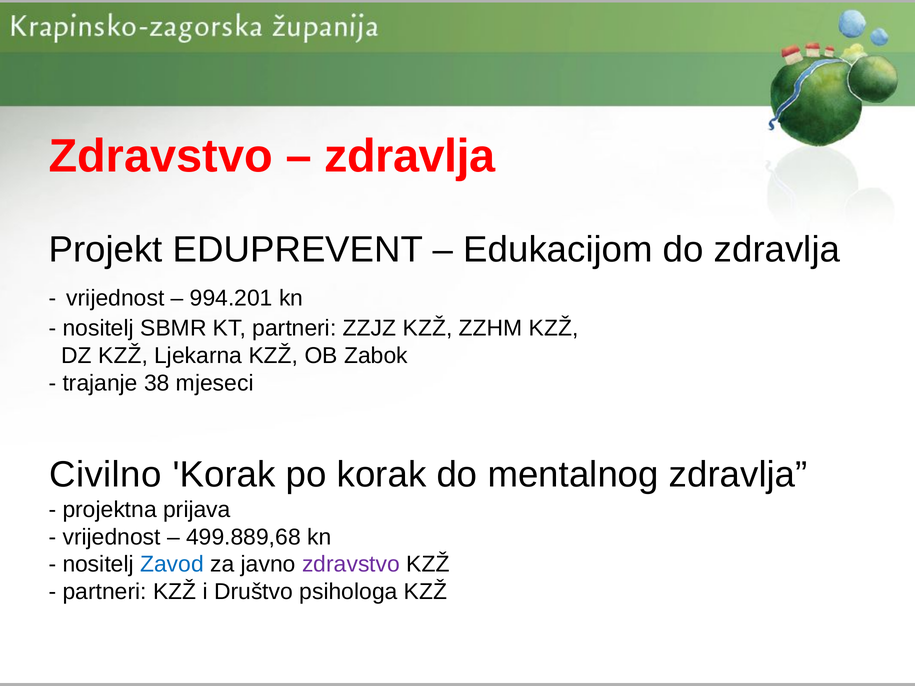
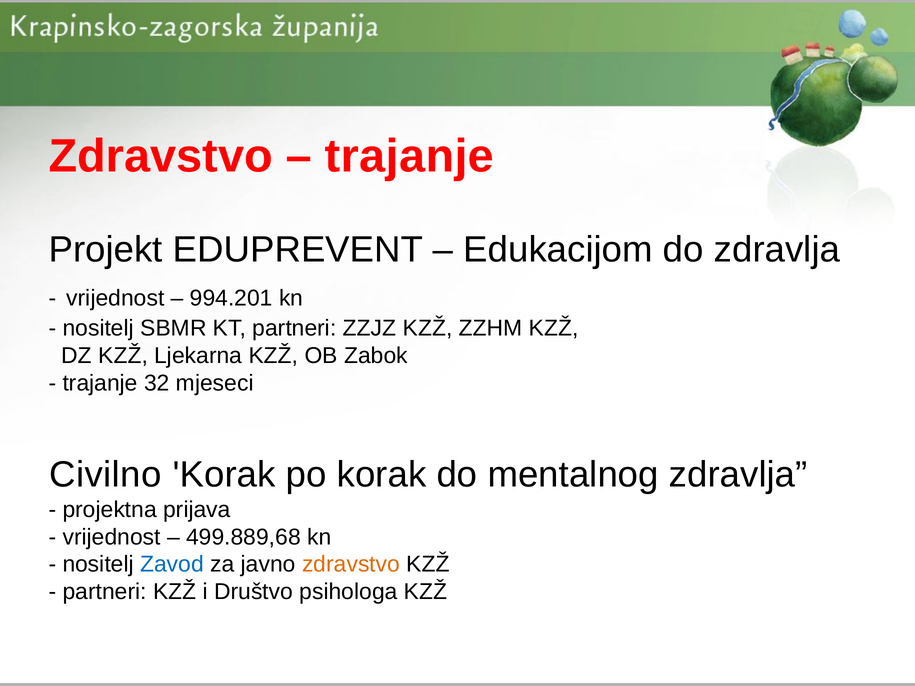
zdravlja: zdravlja -> trajanje (409, 156)
38: 38 -> 32 (157, 384)
zdravstvo colour: purple -> orange (351, 565)
